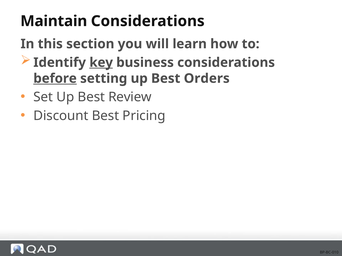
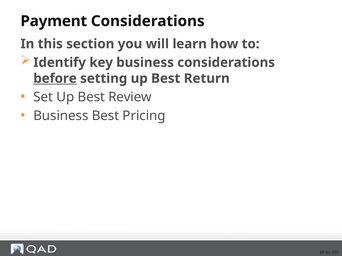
Maintain: Maintain -> Payment (54, 21)
key underline: present -> none (101, 63)
Orders: Orders -> Return (207, 79)
Discount: Discount -> Business (61, 116)
